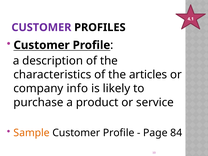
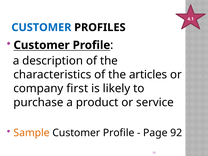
CUSTOMER colour: purple -> blue (41, 27)
info: info -> first (77, 88)
84: 84 -> 92 (176, 133)
